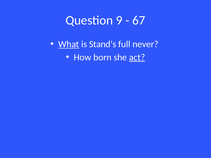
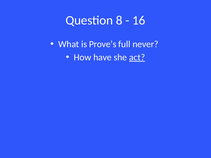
9: 9 -> 8 (119, 20)
67: 67 -> 16 (139, 20)
What underline: present -> none (69, 44)
Stand’s: Stand’s -> Prove’s (103, 44)
born: born -> have (103, 57)
